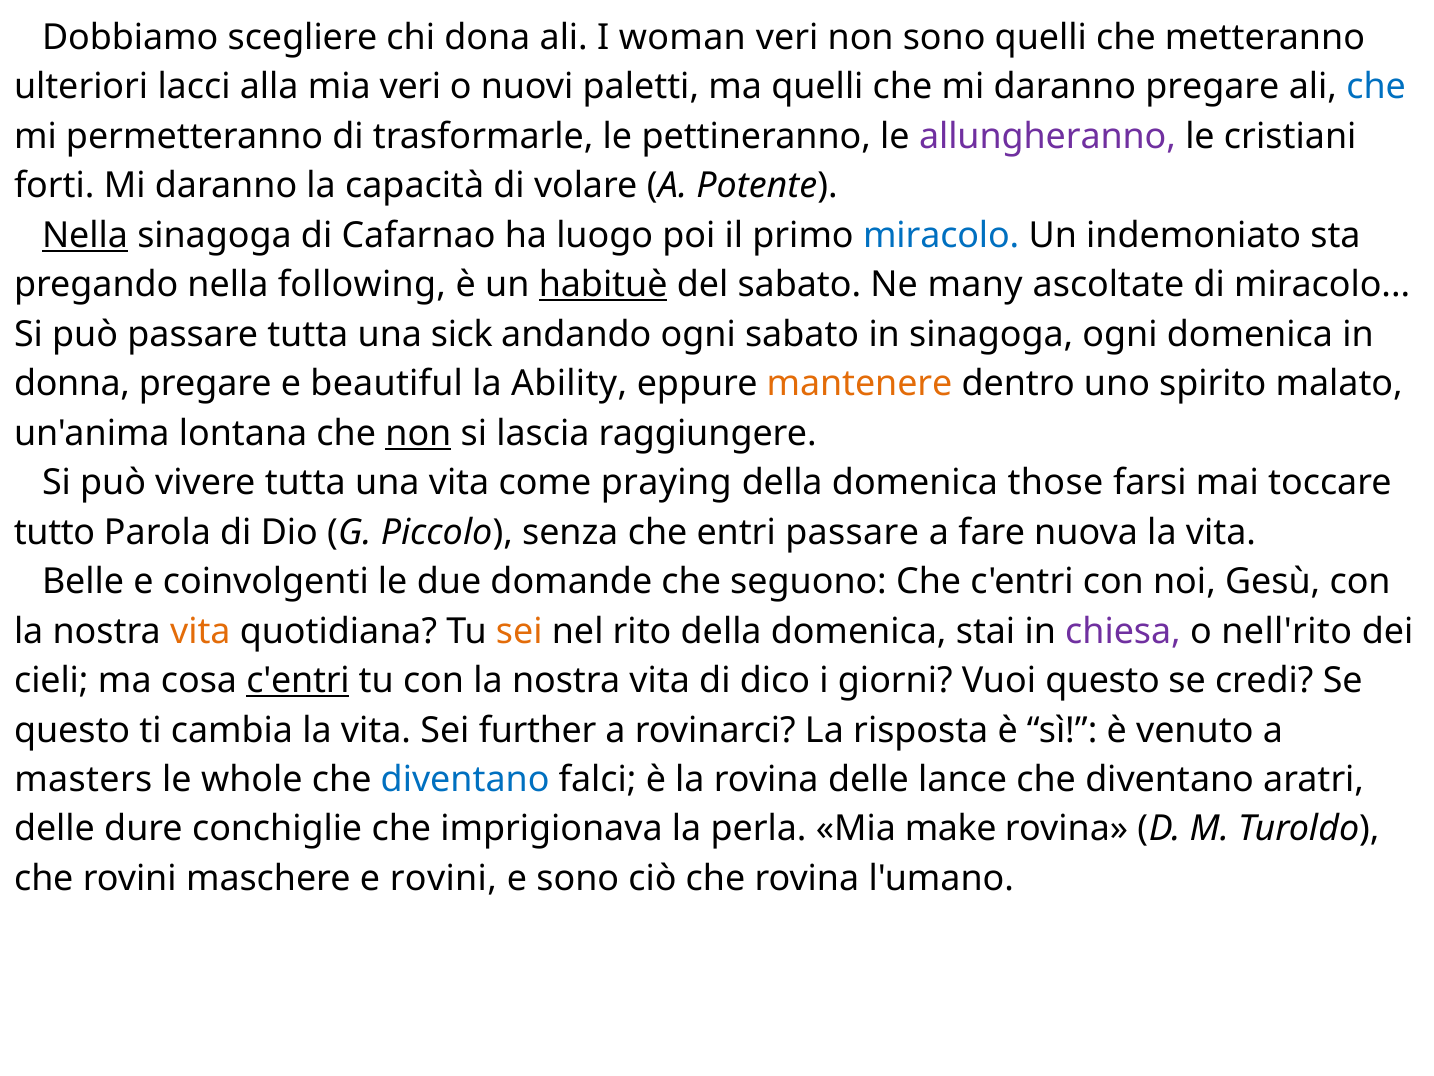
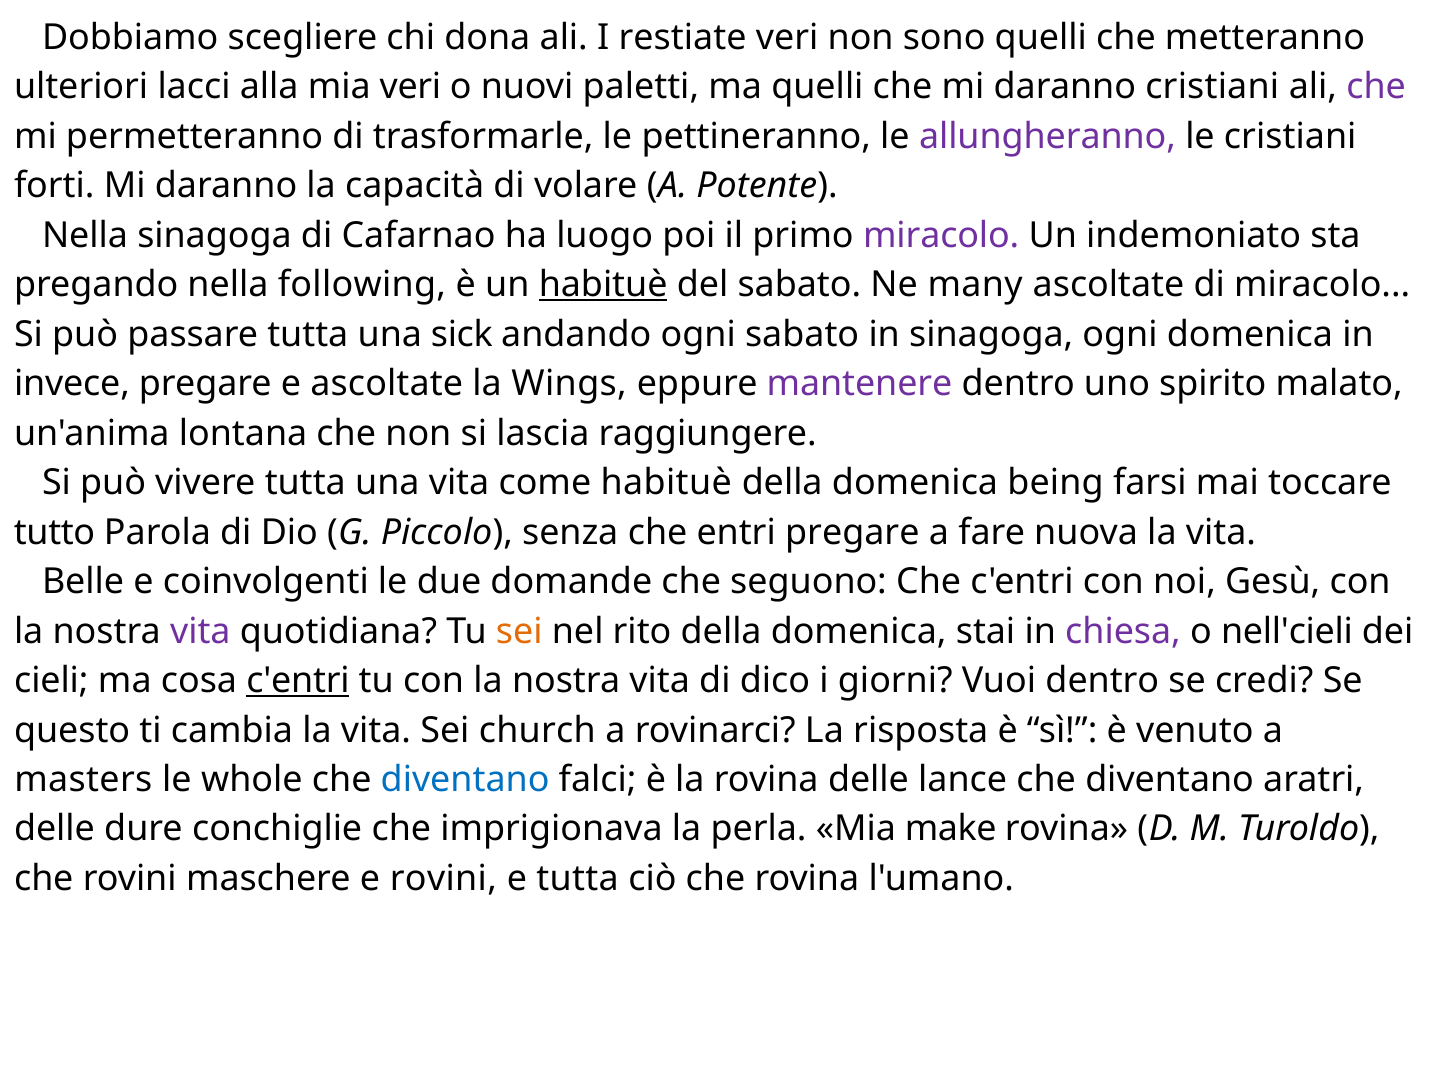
woman: woman -> restiate (683, 37)
daranno pregare: pregare -> cristiani (1212, 87)
che colour: blue -> purple (1376, 87)
Nella underline: present -> none (85, 235)
miracolo colour: blue -> purple (941, 235)
donna: donna -> invece (72, 384)
e beautiful: beautiful -> ascoltate (387, 384)
Ability: Ability -> Wings (569, 384)
mantenere colour: orange -> purple (860, 384)
non underline: present -> none (418, 433)
come praying: praying -> habituè (666, 483)
those: those -> being (1056, 483)
entri passare: passare -> pregare (852, 532)
vita colour: orange -> purple (200, 631)
nell'rito: nell'rito -> nell'cieli (1287, 631)
Vuoi questo: questo -> dentro (1102, 680)
further: further -> church (537, 730)
e sono: sono -> tutta (578, 878)
